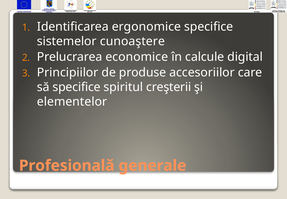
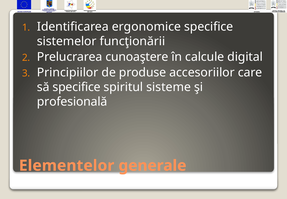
cunoaştere: cunoaştere -> funcţionării (132, 41)
economice: economice -> cunoaştere (137, 57)
creşterii: creşterii -> sisteme (169, 87)
elementelor: elementelor -> profesională (72, 102)
Profesională: Profesională -> Elementelor (67, 165)
